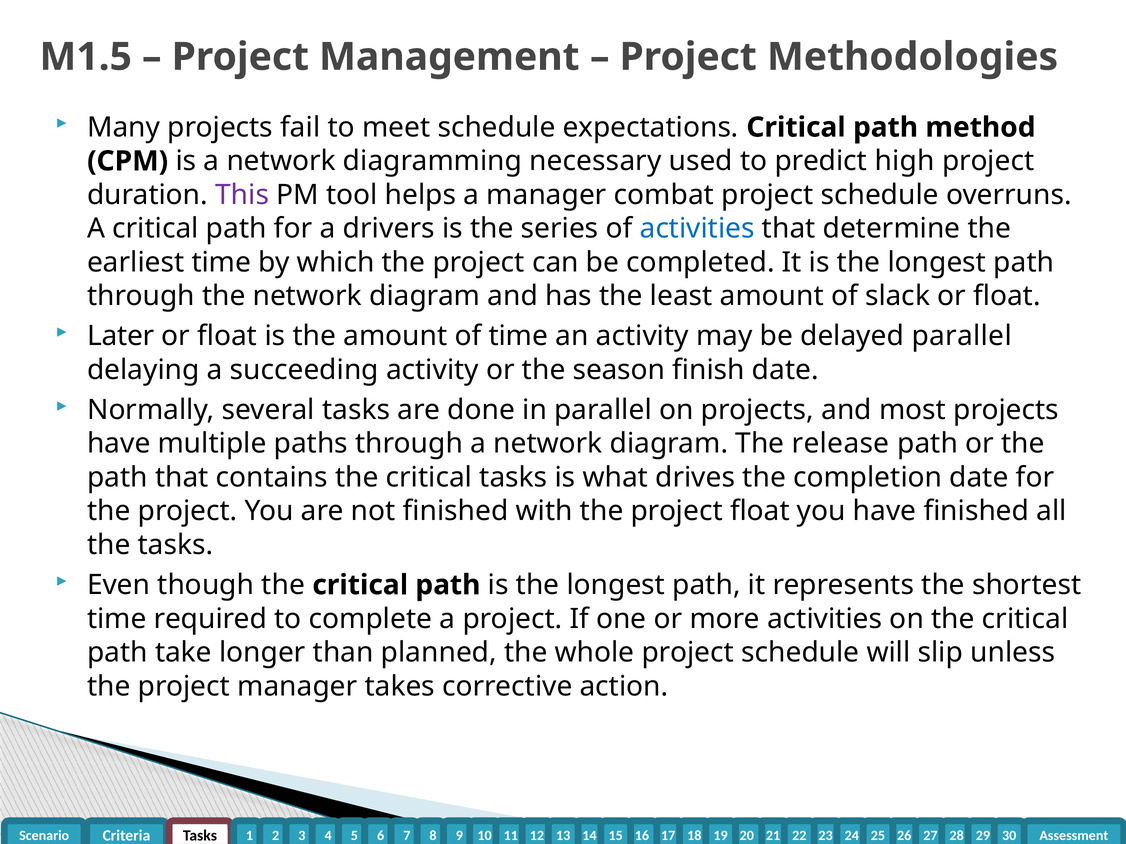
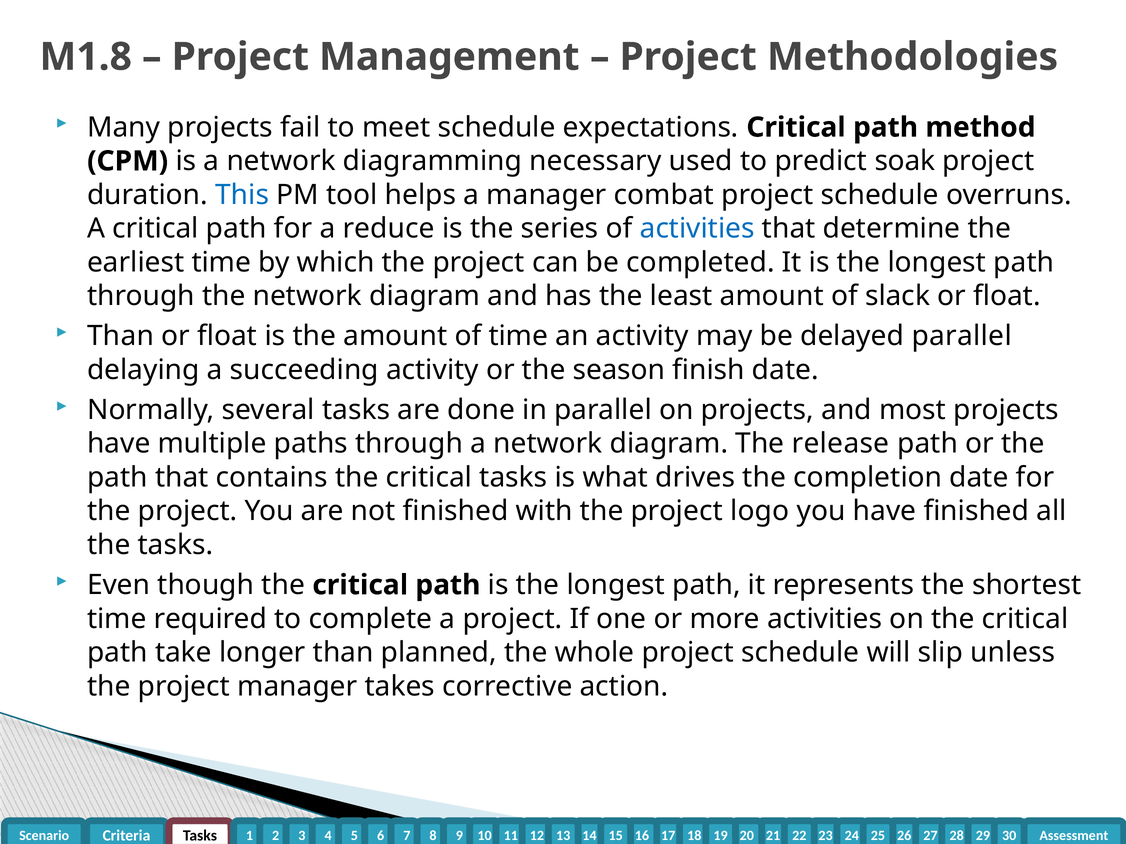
M1.5: M1.5 -> M1.8 (86, 57)
high: high -> soak (905, 161)
This colour: purple -> blue (242, 195)
drivers: drivers -> reduce (389, 229)
Later: Later -> Than (121, 336)
project float: float -> logo (760, 512)
